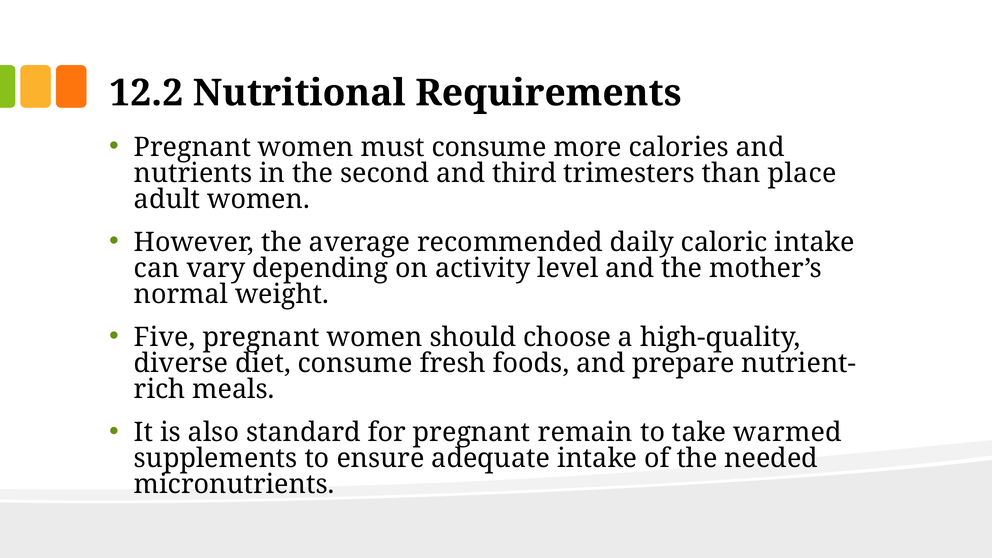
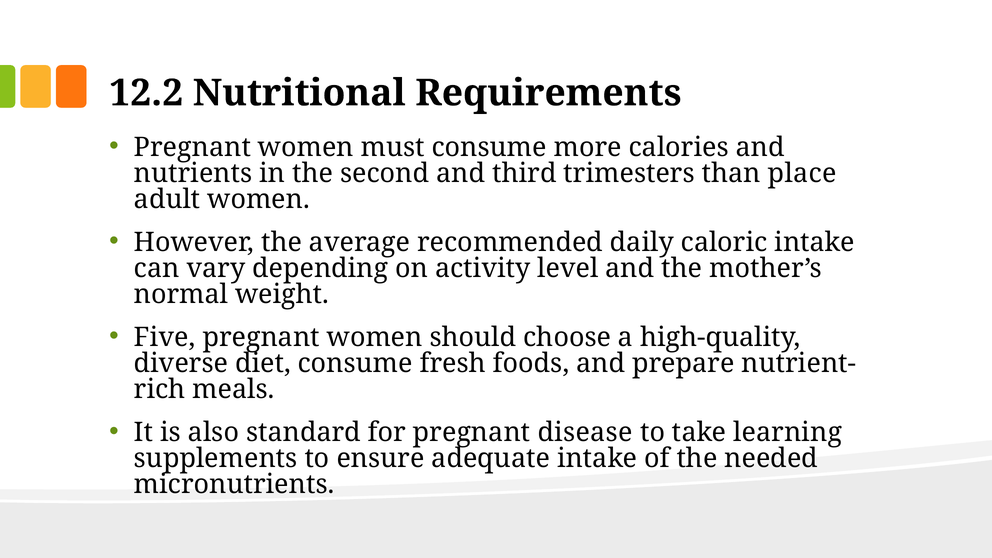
remain: remain -> disease (585, 432)
warmed: warmed -> learning (788, 432)
